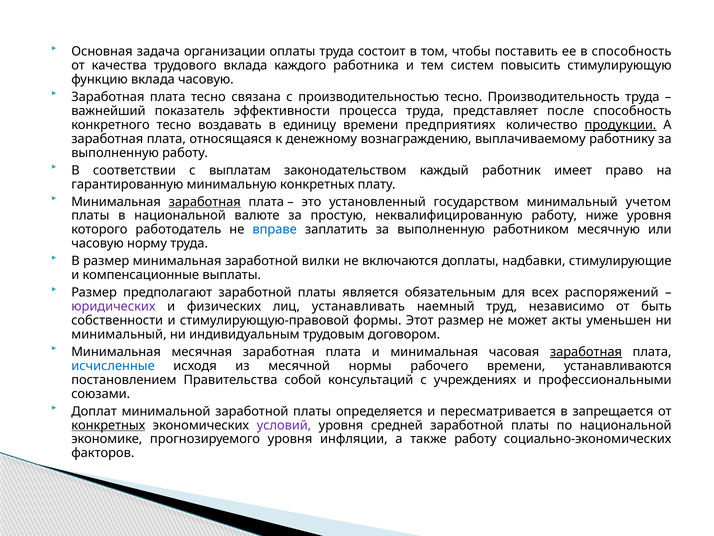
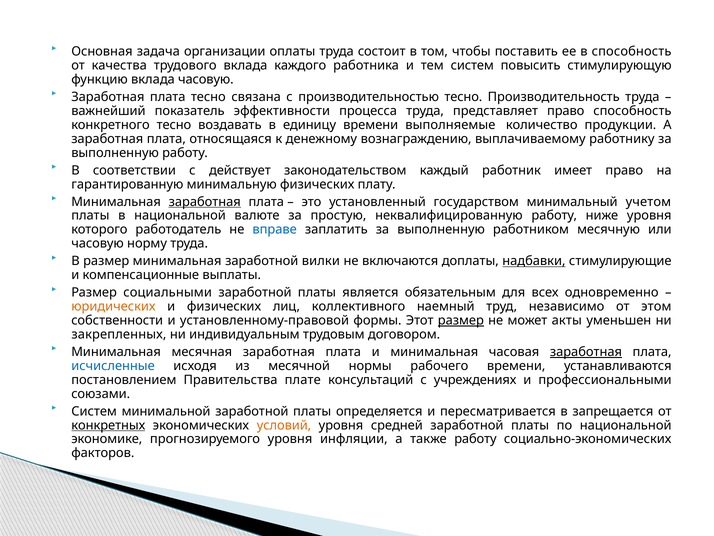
представляет после: после -> право (566, 111)
предприятиях: предприятиях -> выполняемые (450, 125)
продукции underline: present -> none (620, 125)
выплатам: выплатам -> действует (240, 170)
минимальную конкретных: конкретных -> физических (317, 184)
надбавки underline: none -> present (534, 261)
предполагают: предполагают -> социальными (168, 292)
распоряжений: распоряжений -> одновременно (612, 292)
юридических colour: purple -> orange (113, 306)
устанавливать: устанавливать -> коллективного (358, 306)
быть: быть -> этом (656, 306)
стимулирующую-правовой: стимулирующую-правовой -> установленному-правовой (264, 320)
размер underline: none -> present (461, 320)
минимальный: минимальный -> закрепленных (119, 334)
собой: собой -> плате (303, 380)
Доплат: Доплат -> Систем (94, 411)
условий colour: purple -> orange (284, 425)
